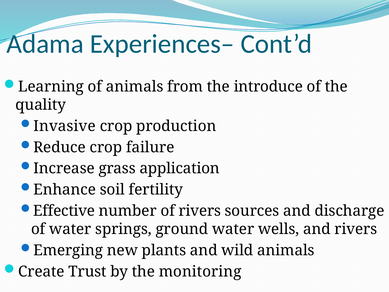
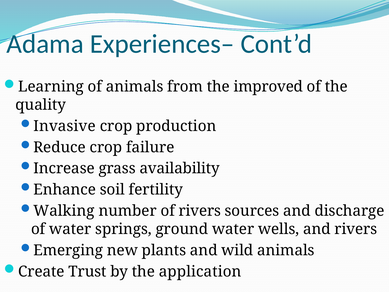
introduce: introduce -> improved (268, 87)
application: application -> availability (180, 168)
Effective: Effective -> Walking (64, 211)
monitoring: monitoring -> application (200, 271)
